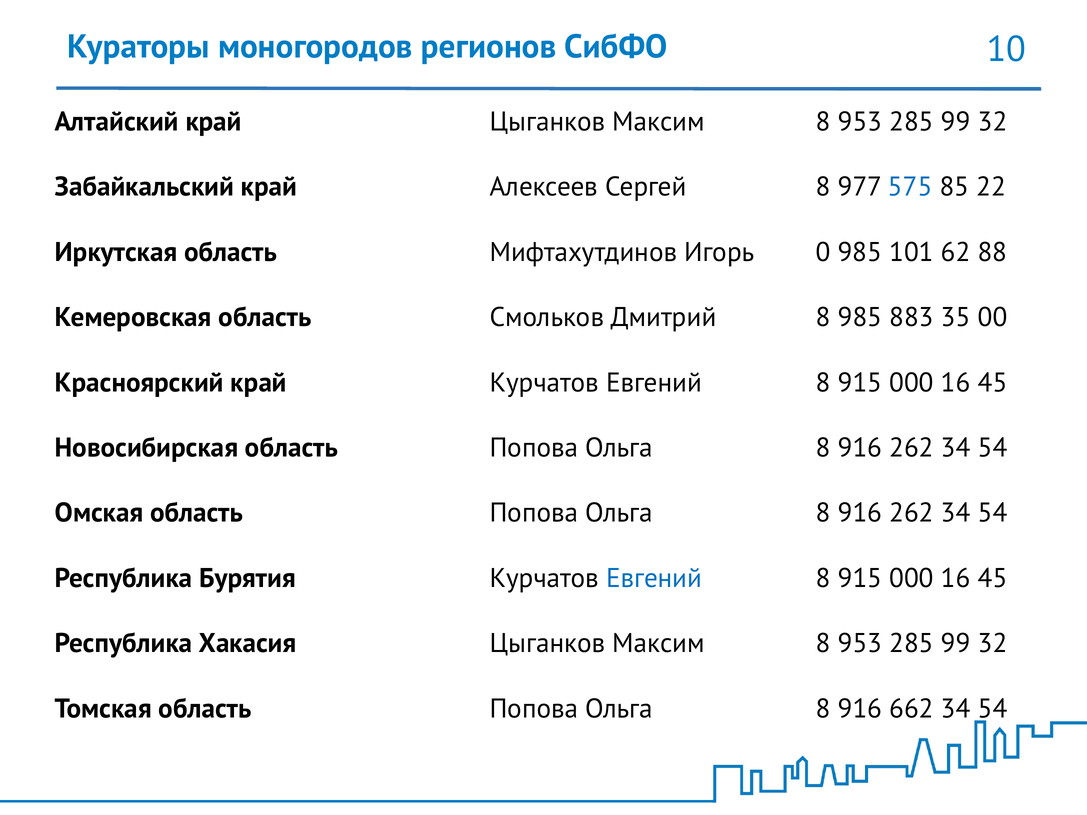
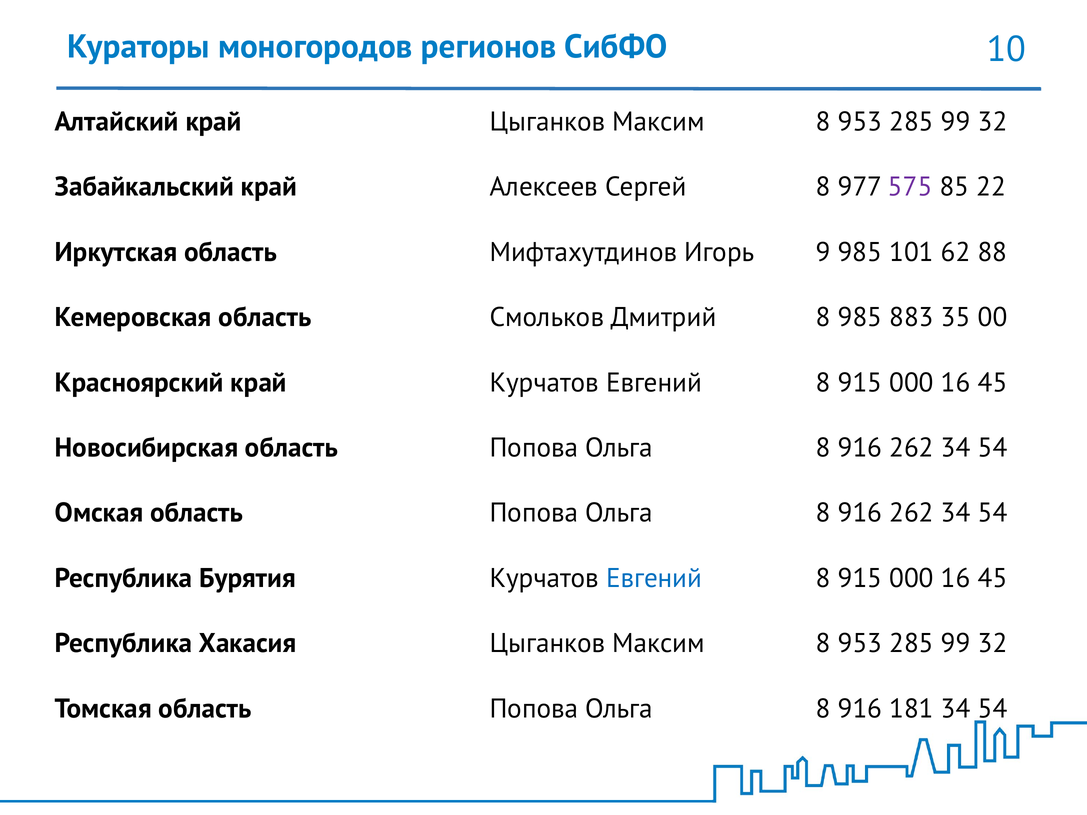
575 colour: blue -> purple (910, 187)
0: 0 -> 9 (823, 252)
662: 662 -> 181 (912, 709)
